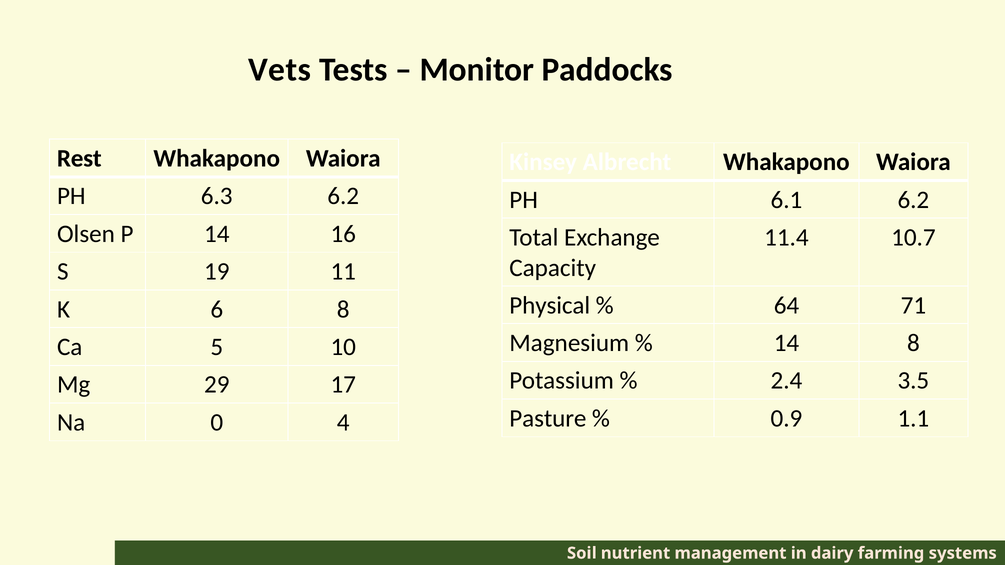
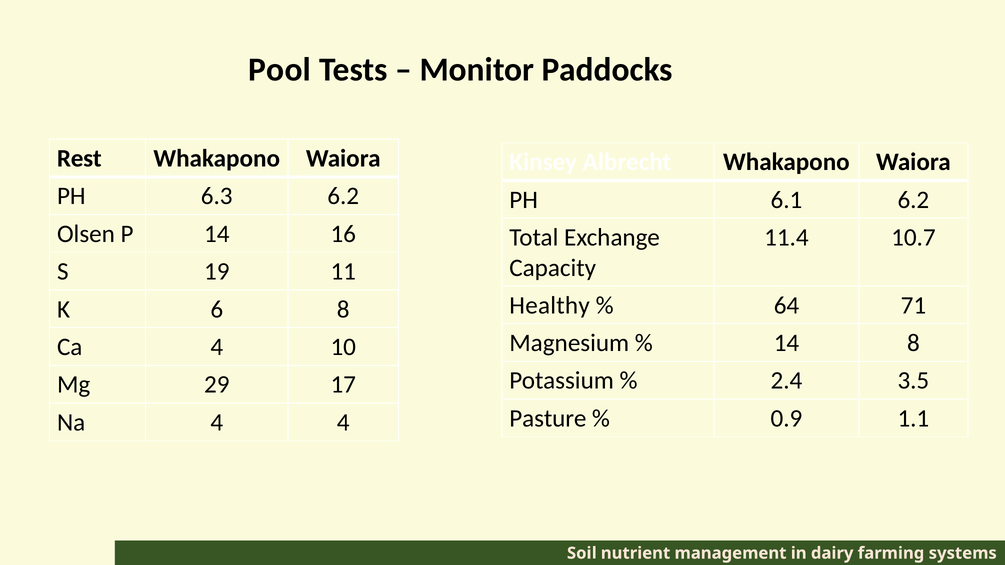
Vets: Vets -> Pool (280, 70)
Physical: Physical -> Healthy (550, 305)
Ca 5: 5 -> 4 (217, 347)
Na 0: 0 -> 4 (217, 423)
